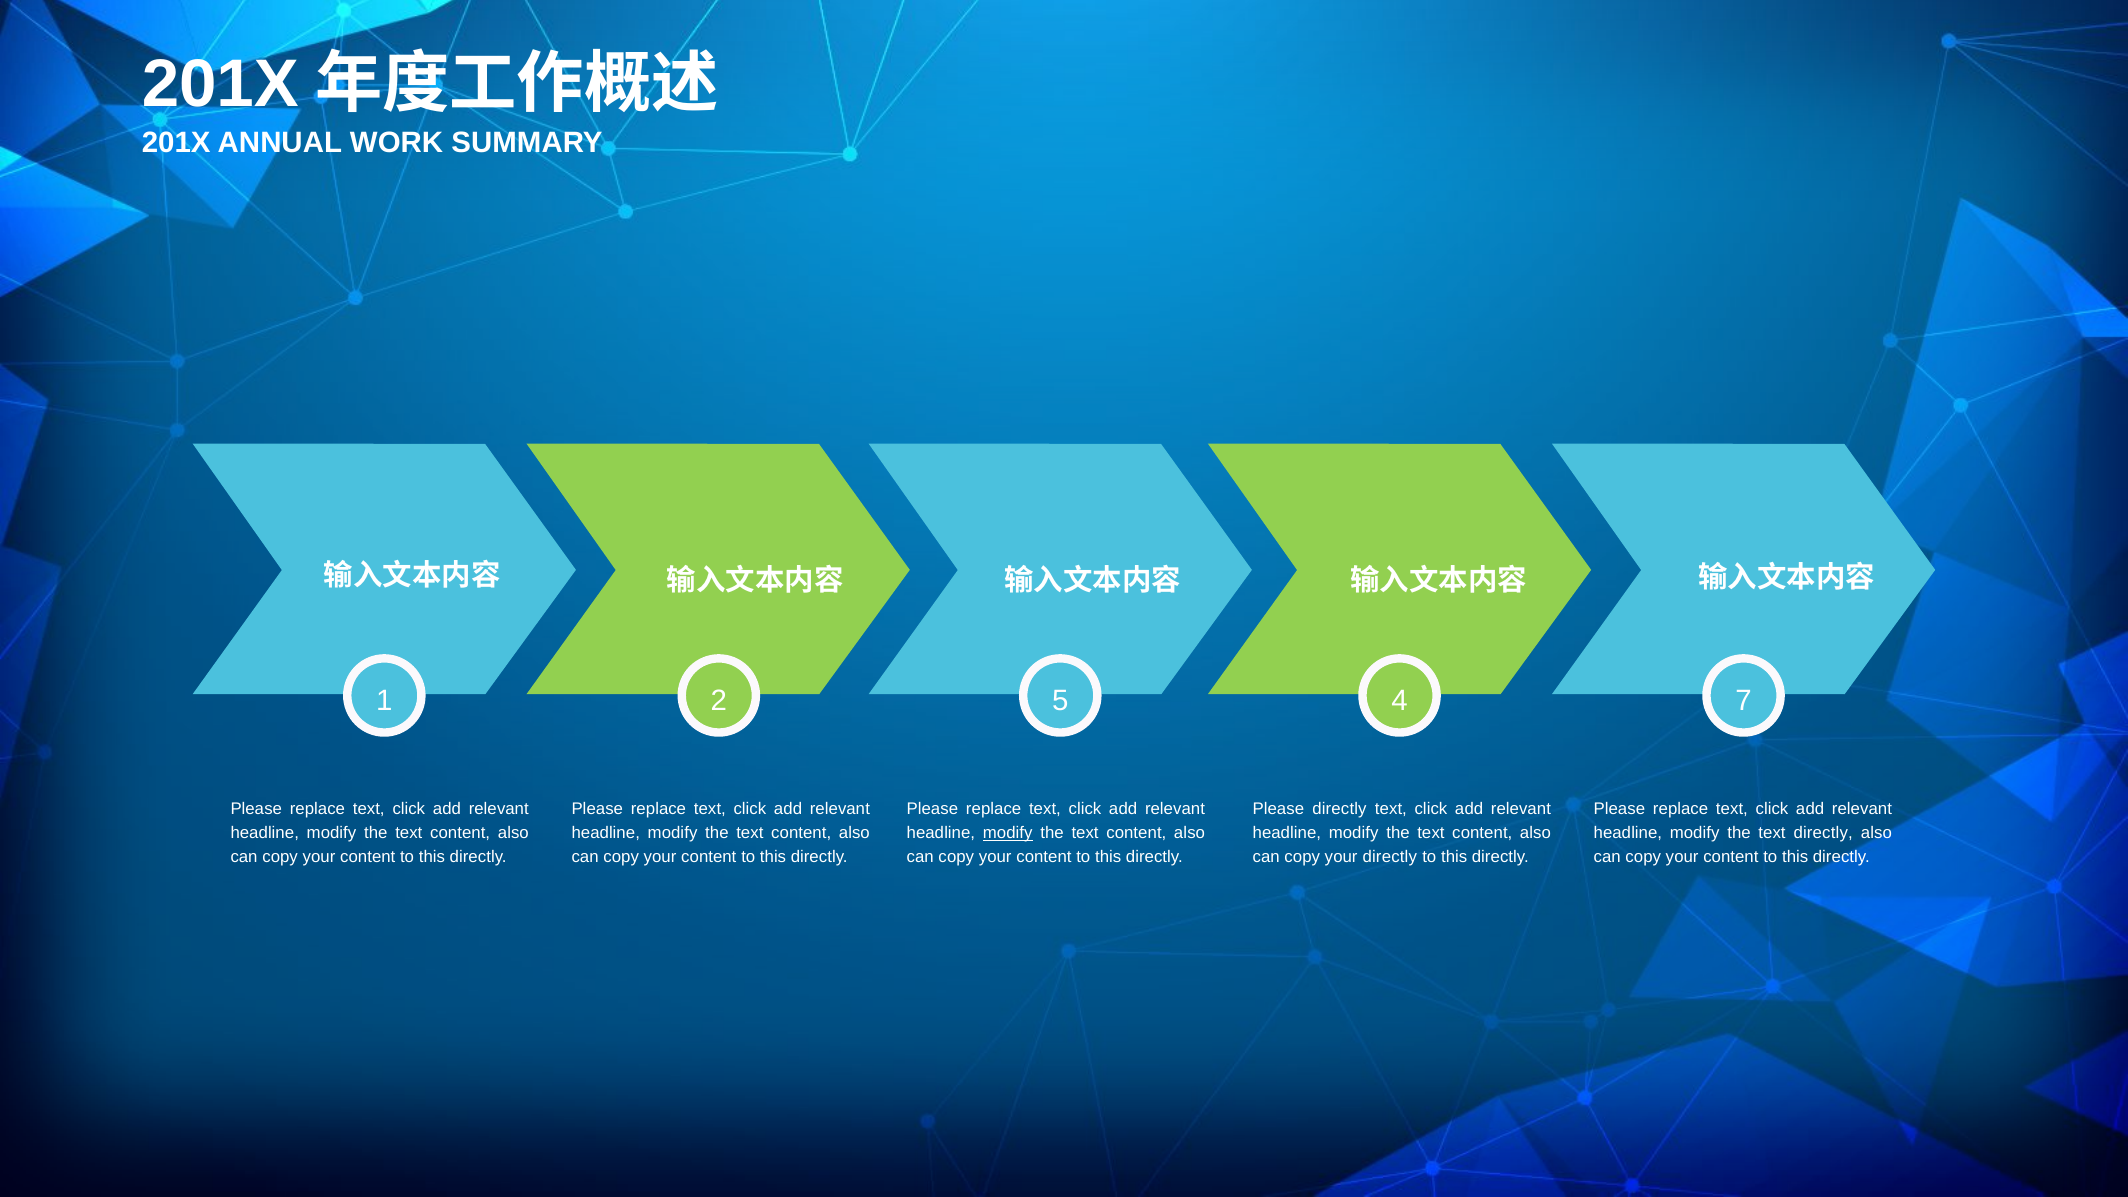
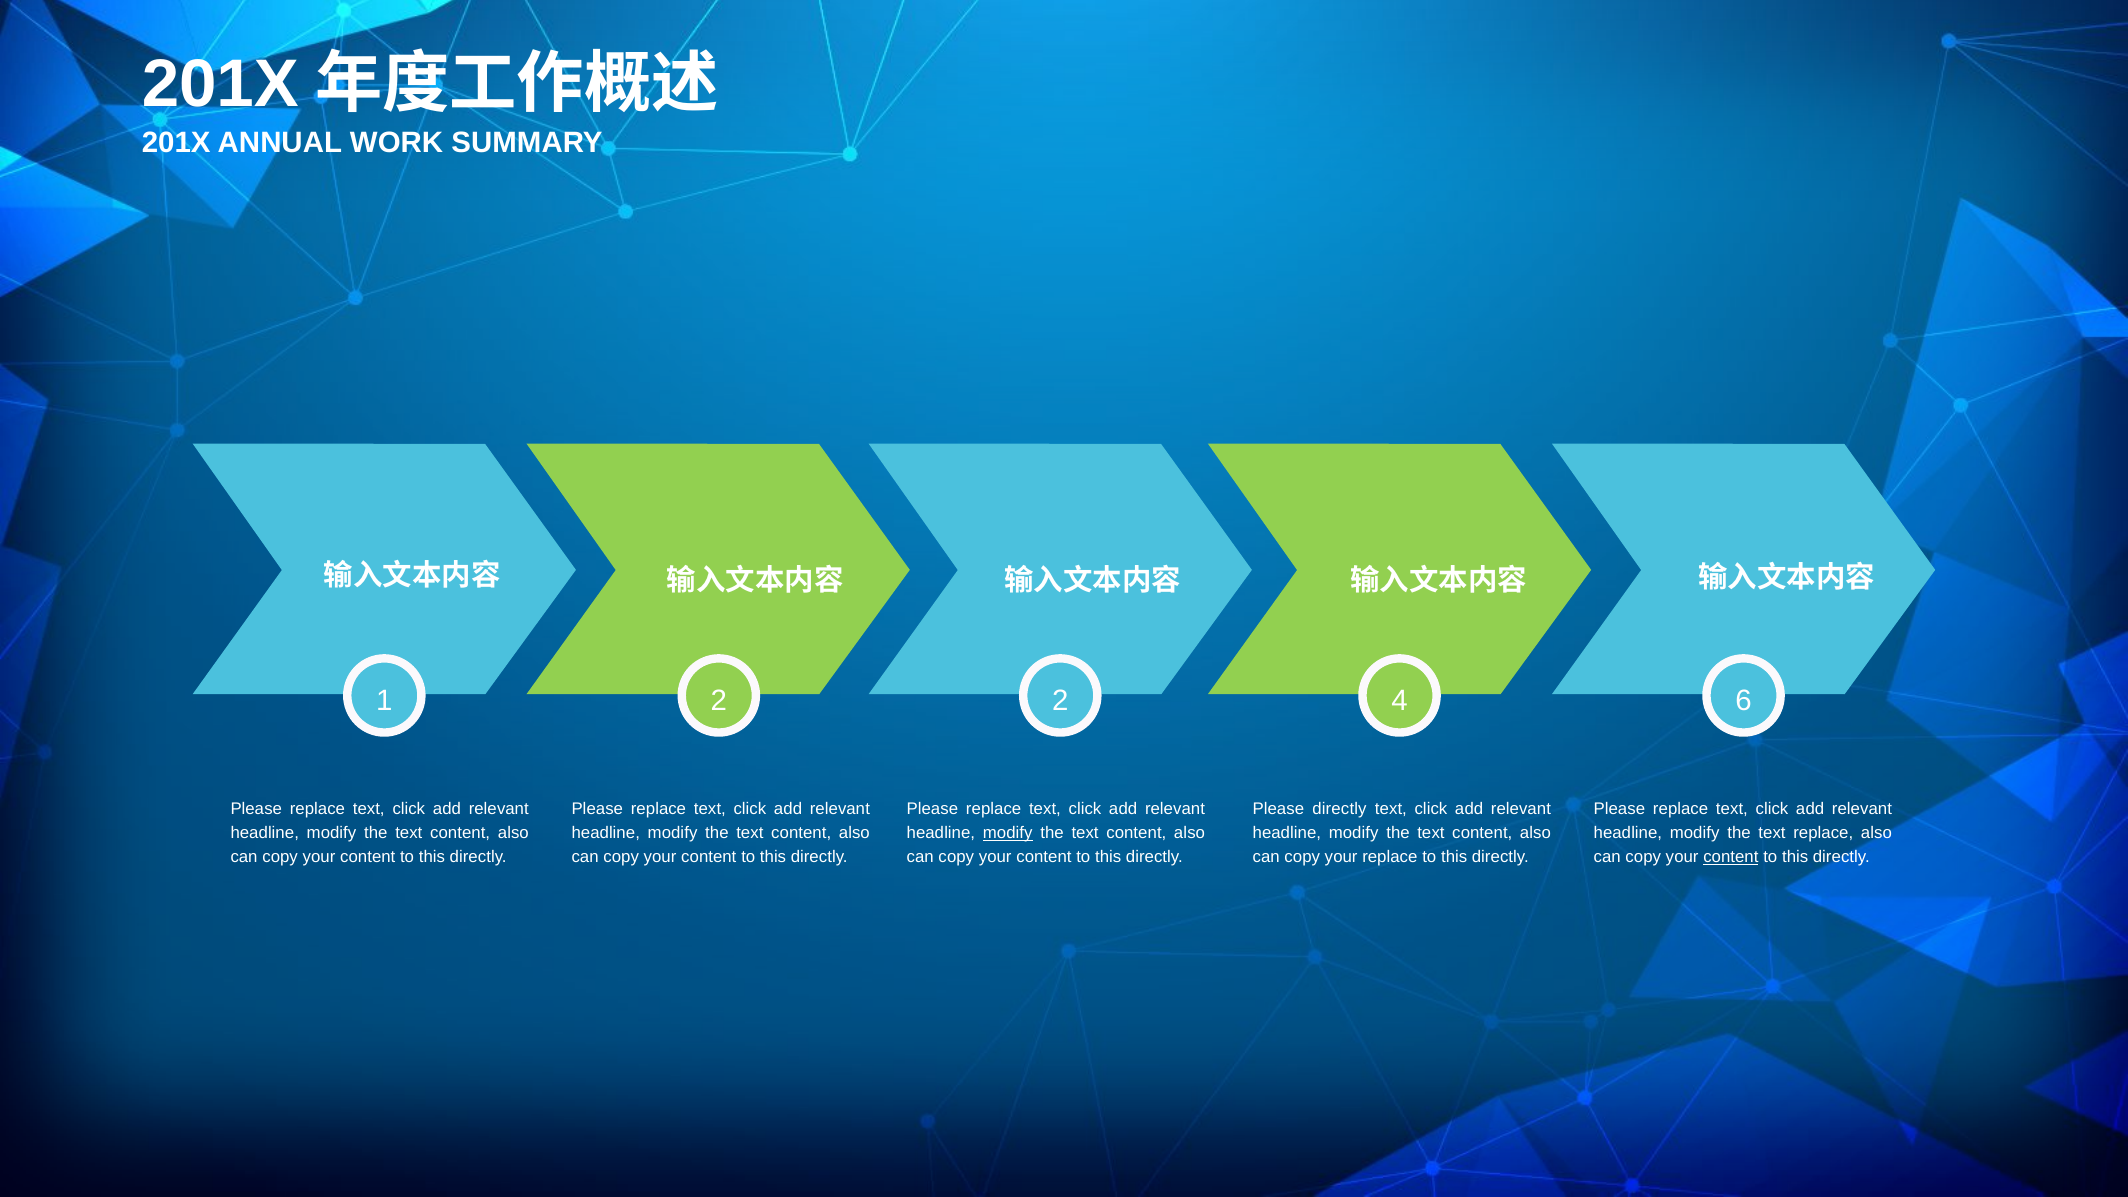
2 5: 5 -> 2 (1060, 701)
7: 7 -> 6 (1744, 701)
text directly: directly -> replace (1823, 833)
your directly: directly -> replace (1390, 857)
content underline: none -> present (1731, 857)
